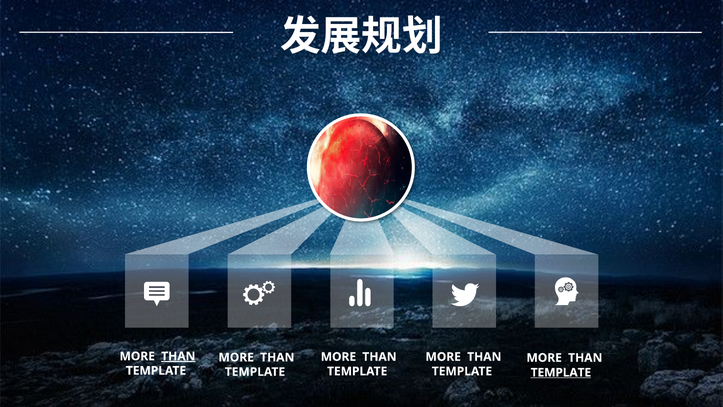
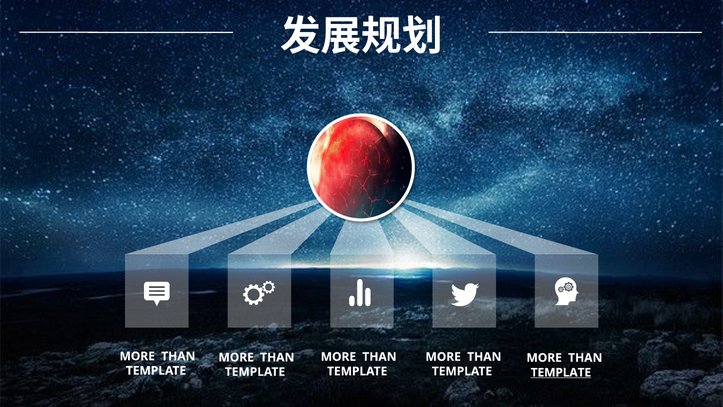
THAN underline: present -> none (178, 356)
